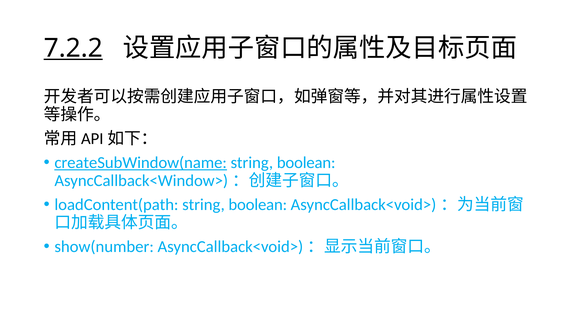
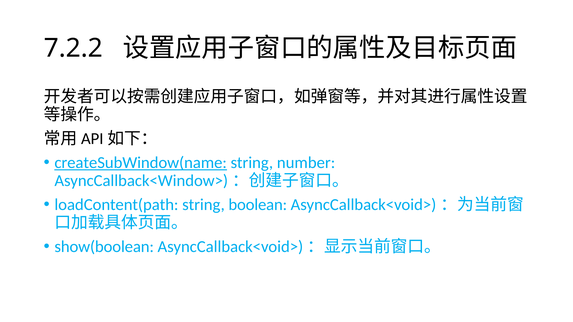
7.2.2 underline: present -> none (73, 48)
boolean: boolean -> number (306, 163)
show(number: show(number -> show(boolean (104, 247)
